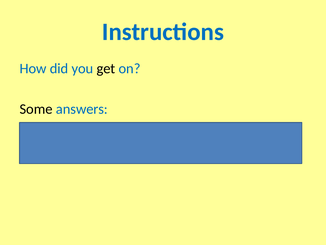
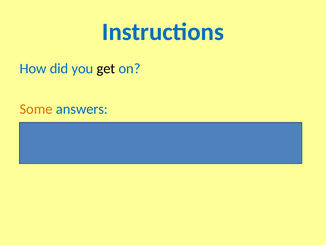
Some colour: black -> orange (36, 109)
